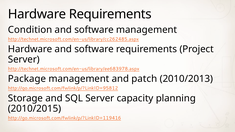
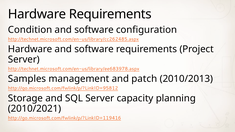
software management: management -> configuration (147, 30)
Package: Package -> Samples (27, 79)
2010/2015: 2010/2015 -> 2010/2021 (35, 109)
